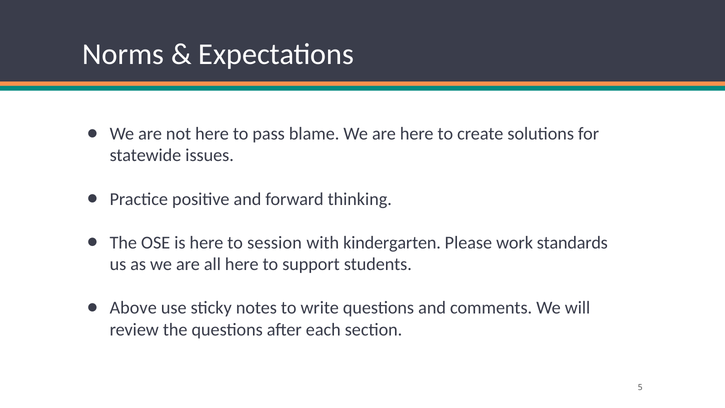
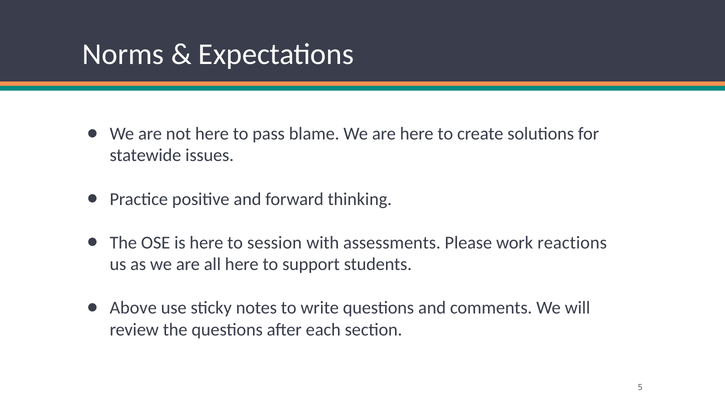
kindergarten: kindergarten -> assessments (392, 242)
standards: standards -> reactions (572, 242)
